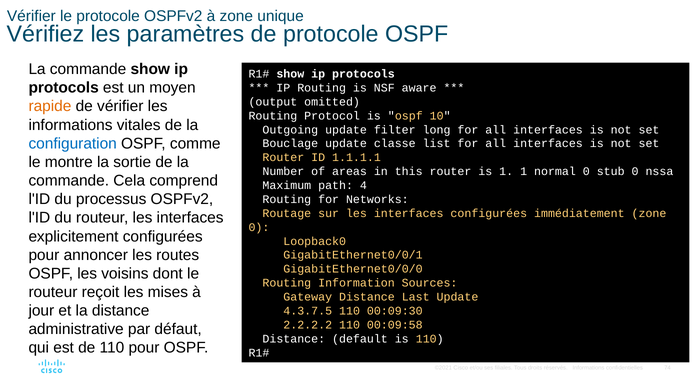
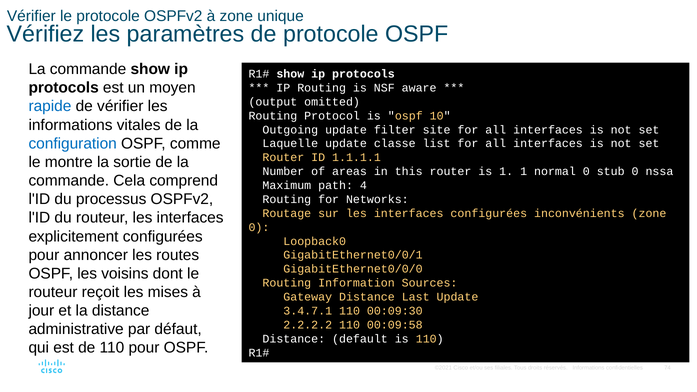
rapide colour: orange -> blue (50, 106)
long: long -> site (437, 130)
Bouclage: Bouclage -> Laquelle (290, 144)
immédiatement: immédiatement -> inconvénients (579, 213)
4.3.7.5: 4.3.7.5 -> 3.4.7.1 (308, 311)
